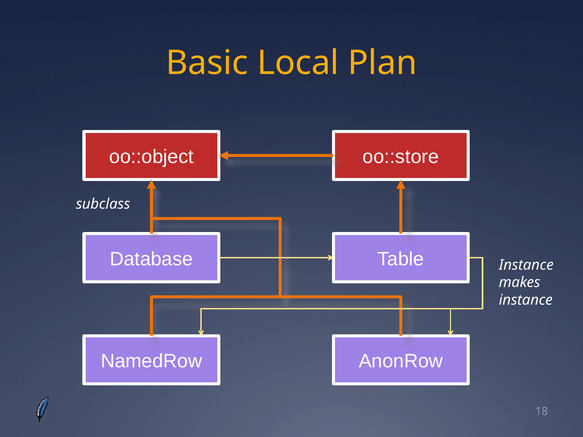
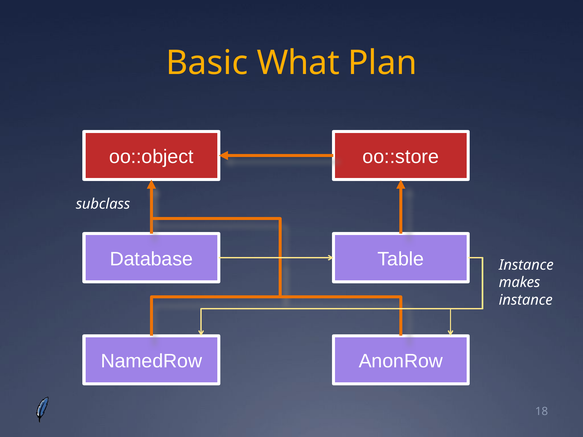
Local: Local -> What (298, 63)
